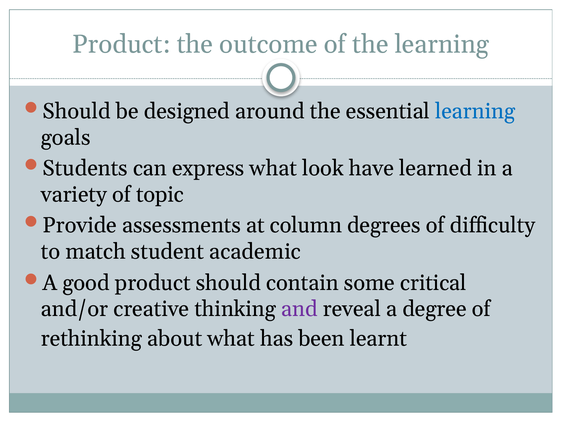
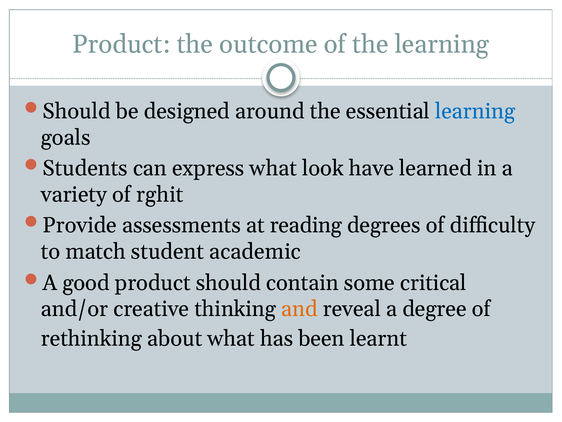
topic: topic -> rghit (160, 194)
column: column -> reading (306, 225)
and colour: purple -> orange (299, 309)
